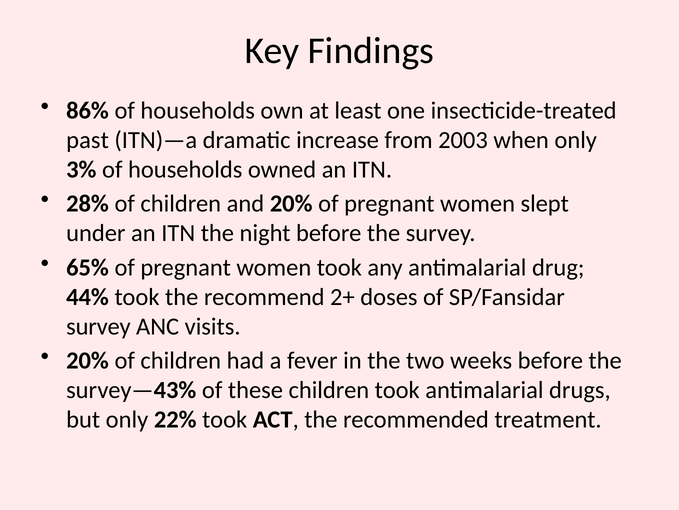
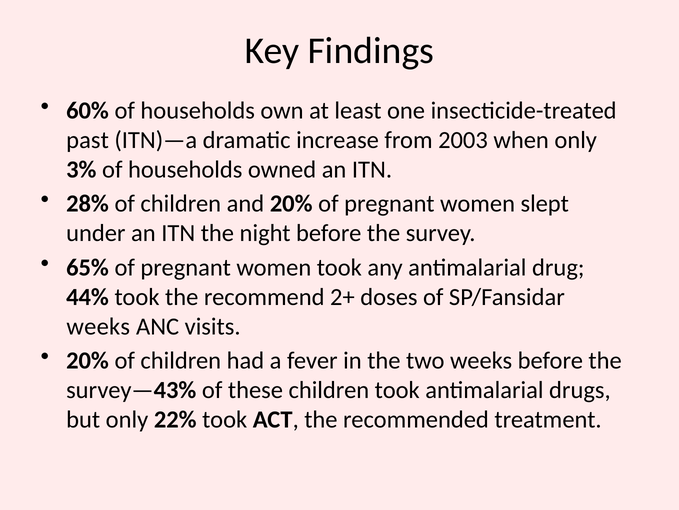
86%: 86% -> 60% (88, 110)
survey: survey -> weeks (98, 326)
